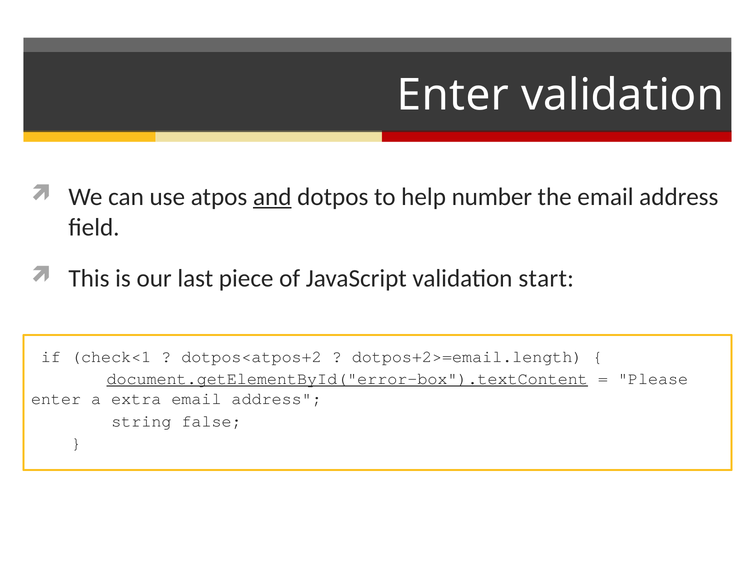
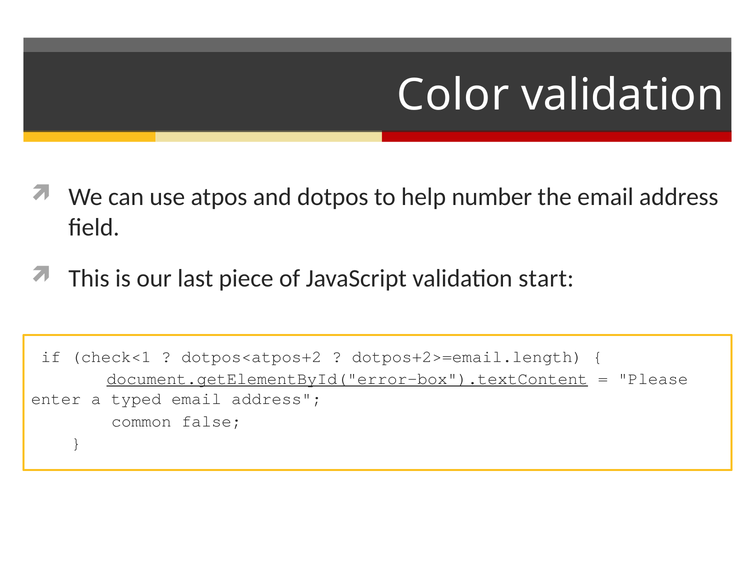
Enter: Enter -> Color (453, 95)
and underline: present -> none (272, 197)
extra: extra -> typed (136, 398)
string: string -> common (141, 421)
